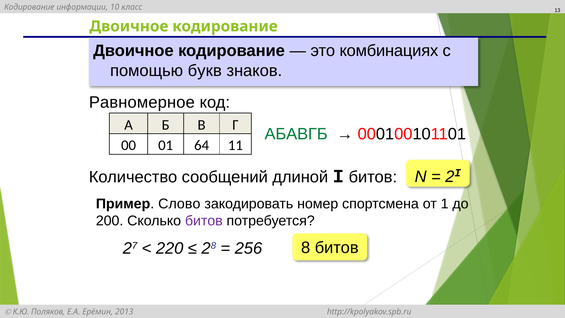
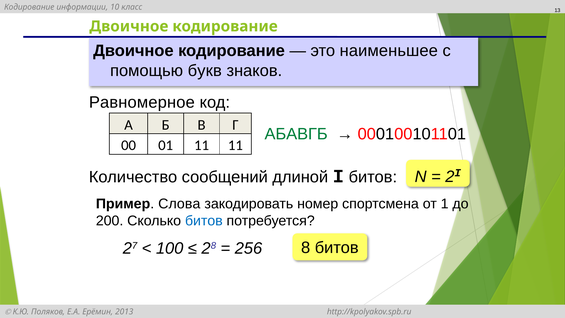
комбинациях: комбинациях -> наименьшее (389, 51)
01 64: 64 -> 11 (202, 145)
Слово: Слово -> Слова (179, 204)
битов colour: purple -> blue (204, 221)
220: 220 -> 100 (170, 248)
